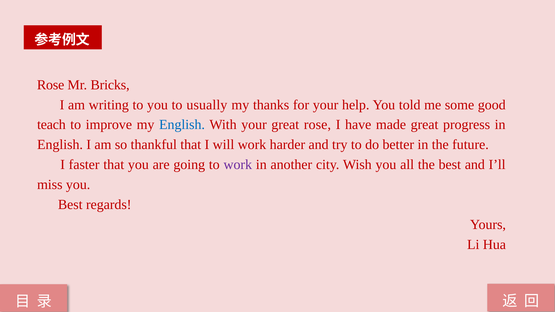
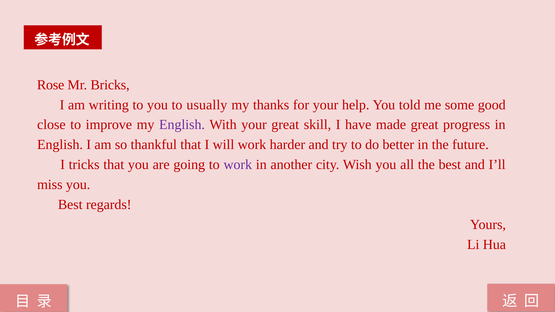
teach: teach -> close (51, 125)
English colour: blue -> purple (182, 125)
great rose: rose -> skill (317, 125)
faster: faster -> tricks (84, 165)
